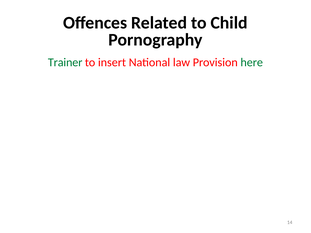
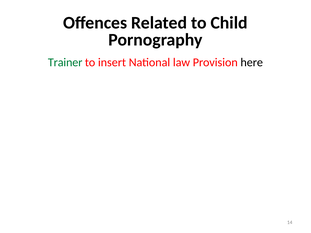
here colour: green -> black (252, 62)
